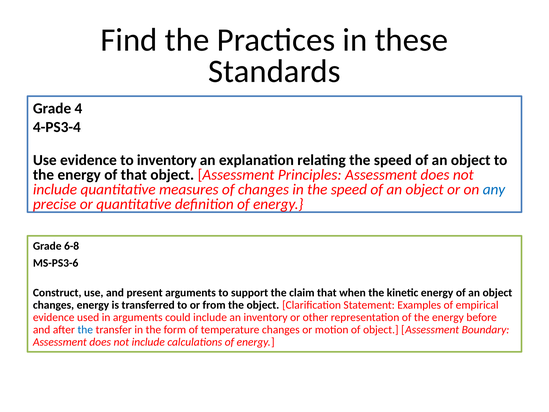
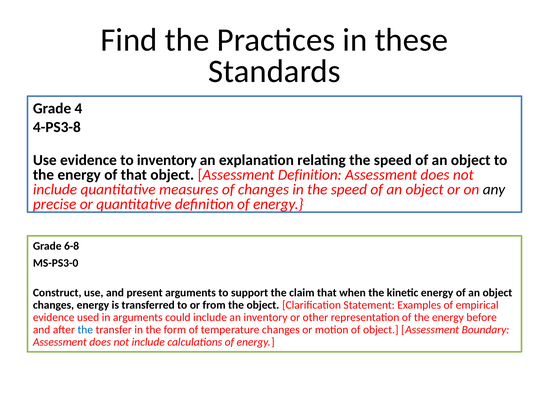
4-PS3-4: 4-PS3-4 -> 4-PS3-8 (57, 127)
Assessment Principles: Principles -> Definition (310, 175)
any colour: blue -> black (494, 189)
MS-PS3-6: MS-PS3-6 -> MS-PS3-0 (56, 263)
